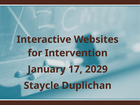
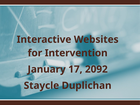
2029: 2029 -> 2092 (96, 69)
